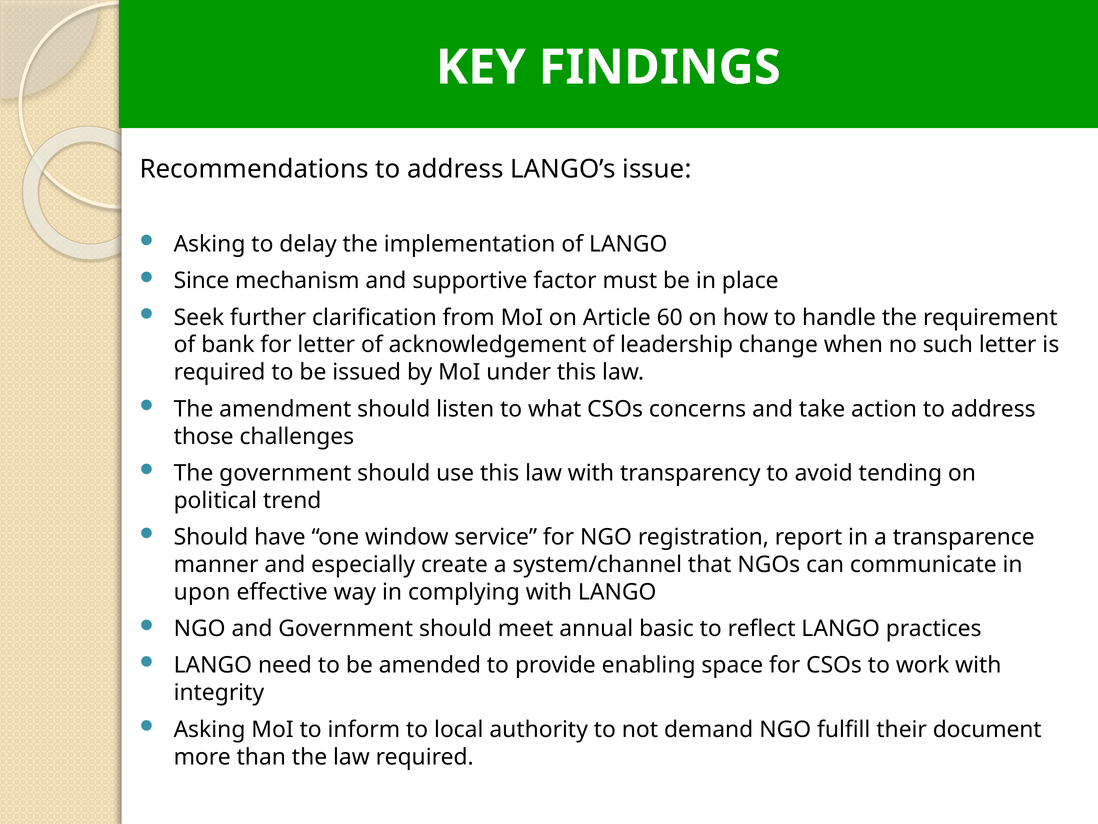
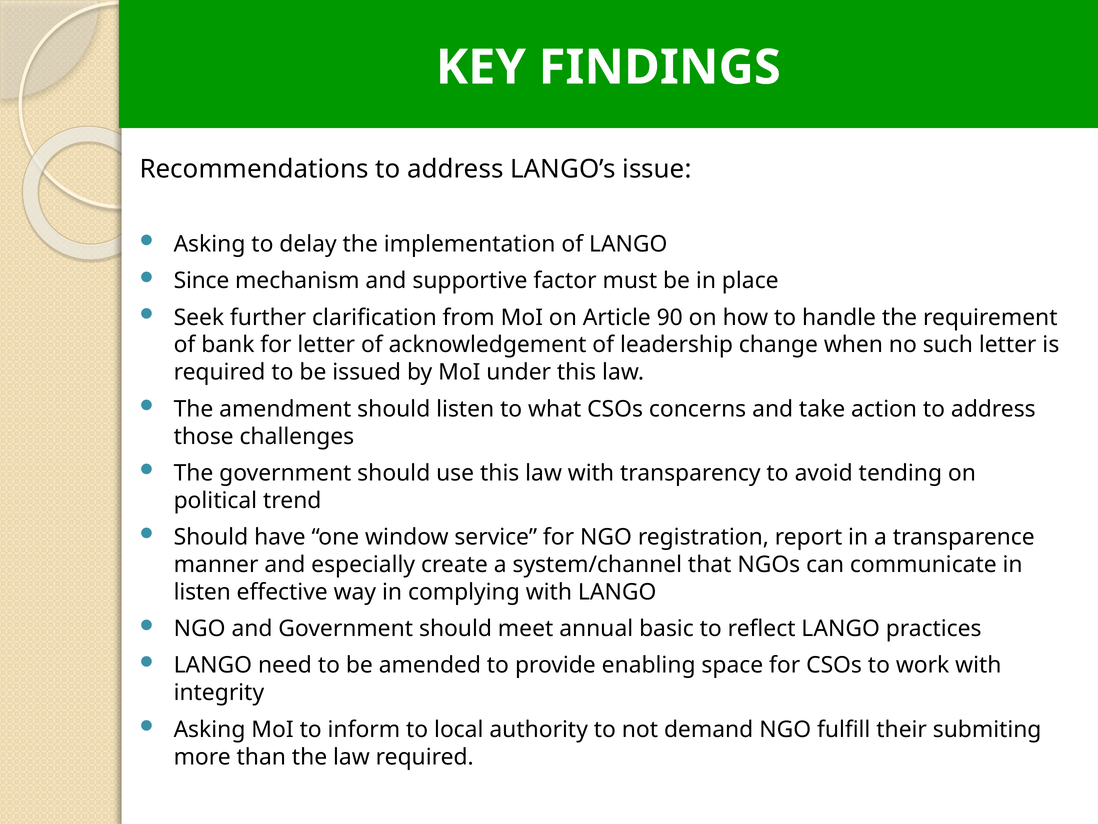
60: 60 -> 90 (670, 317)
upon: upon -> listen (202, 592)
document: document -> submiting (987, 729)
